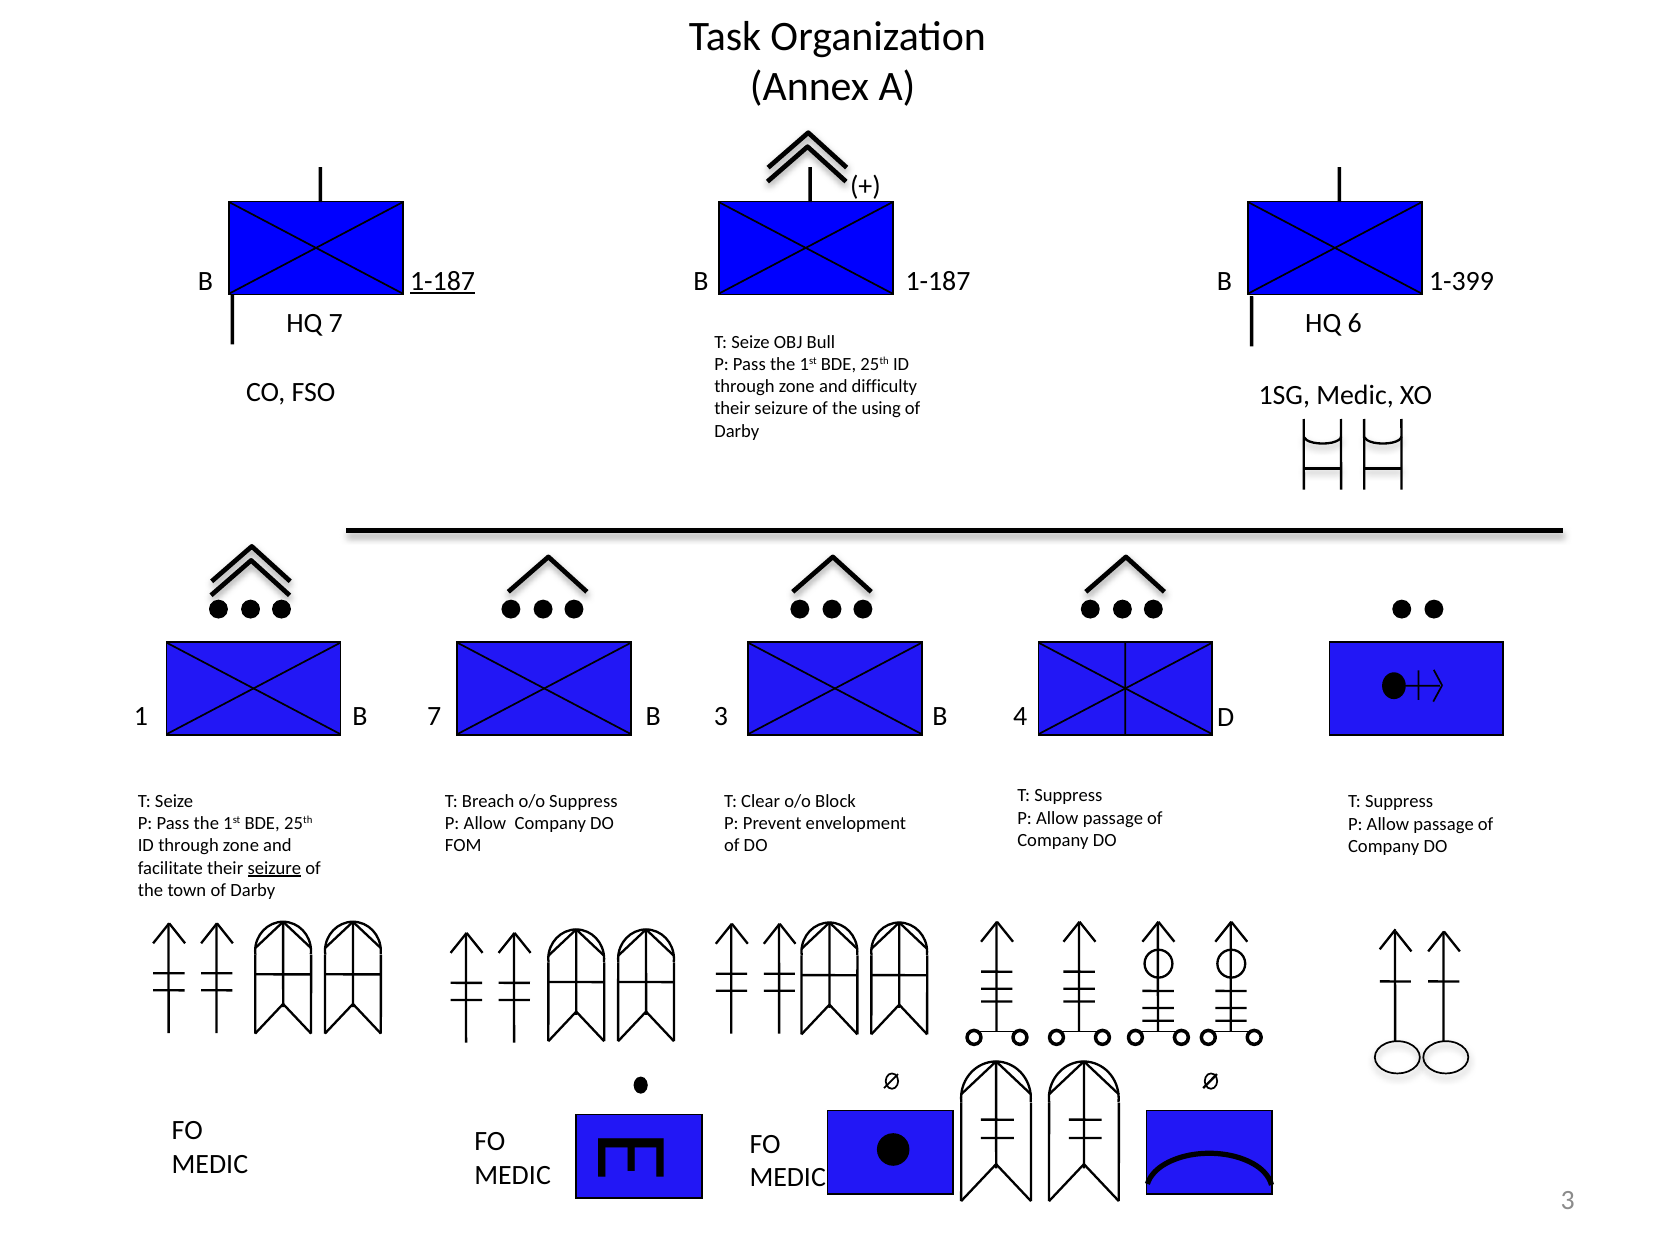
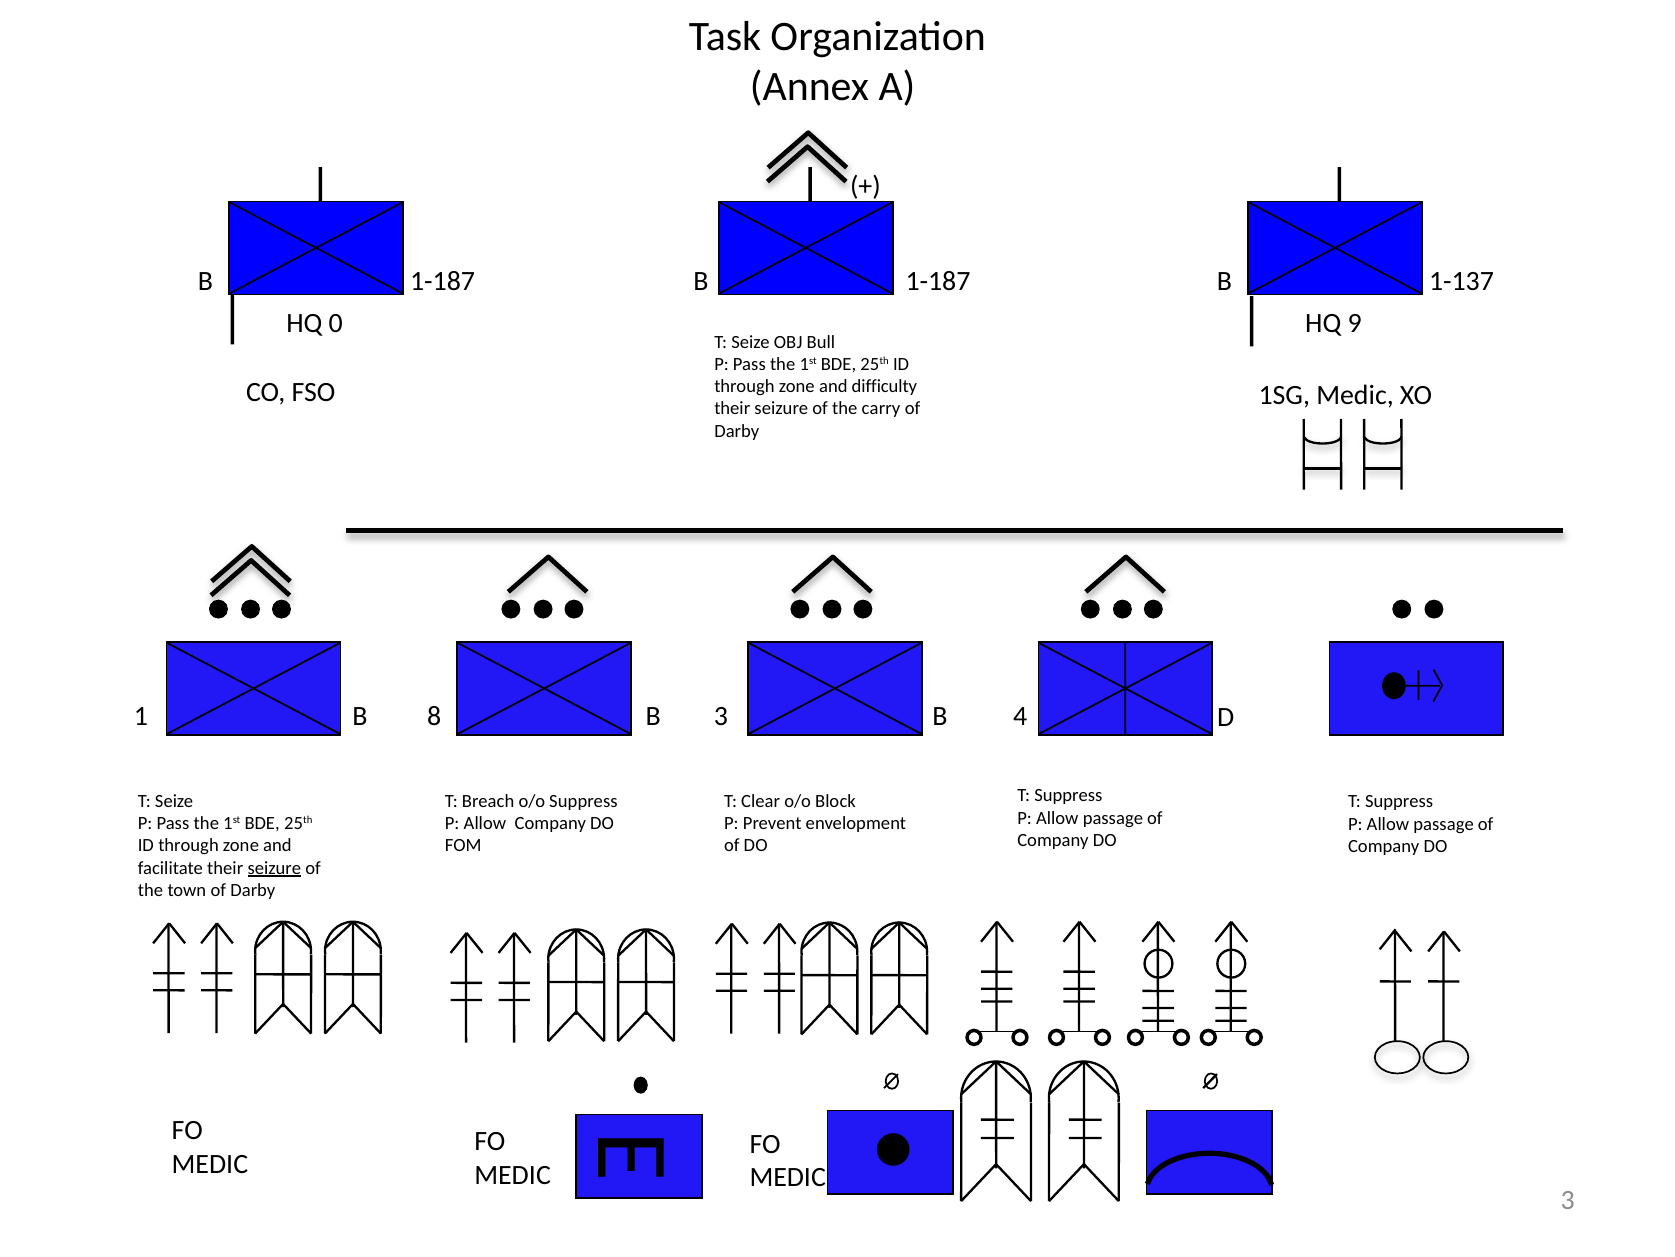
1-187 underline: present -> none (443, 281)
1-399: 1-399 -> 1-137 (1462, 281)
HQ 7: 7 -> 0 (336, 323)
6: 6 -> 9 (1355, 323)
using: using -> carry (881, 409)
B 7: 7 -> 8 (434, 716)
